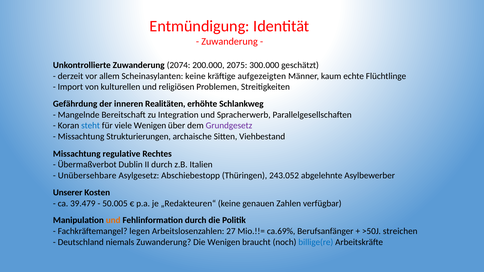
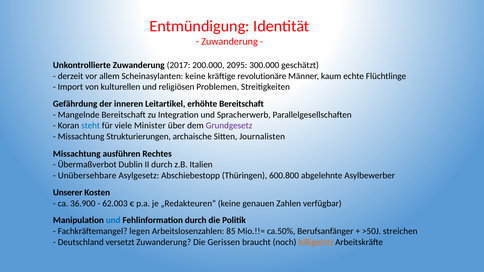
2074: 2074 -> 2017 (179, 65)
2075: 2075 -> 2095 (237, 65)
aufgezeigten: aufgezeigten -> revolutionäre (262, 76)
Realitäten: Realitäten -> Leitartikel (165, 104)
erhöhte Schlankweg: Schlankweg -> Bereitschaft (241, 104)
viele Wenigen: Wenigen -> Minister (150, 126)
Viehbestand: Viehbestand -> Journalisten (262, 137)
regulative: regulative -> ausführen (122, 154)
243.052: 243.052 -> 600.800 (284, 176)
39.479: 39.479 -> 36.900 (83, 204)
50.005: 50.005 -> 62.003 (115, 204)
und colour: orange -> blue (113, 220)
27: 27 -> 85 (231, 231)
ca.69%: ca.69% -> ca.50% (281, 231)
niemals: niemals -> versetzt (120, 242)
Die Wenigen: Wenigen -> Gerissen (224, 242)
billige(re colour: blue -> orange (316, 242)
